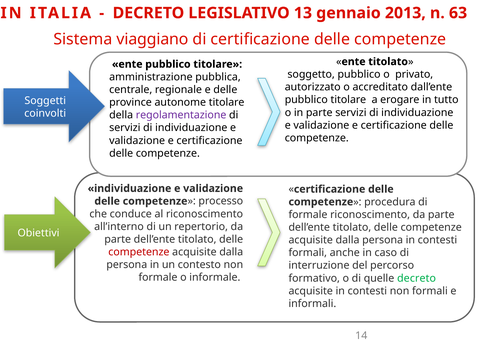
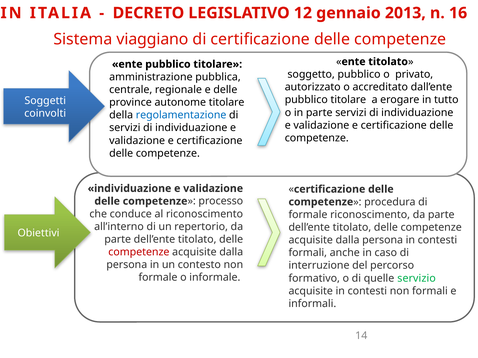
13: 13 -> 12 (303, 13)
63: 63 -> 16 (458, 13)
regolamentazione colour: purple -> blue (181, 115)
quelle decreto: decreto -> servizio (417, 279)
